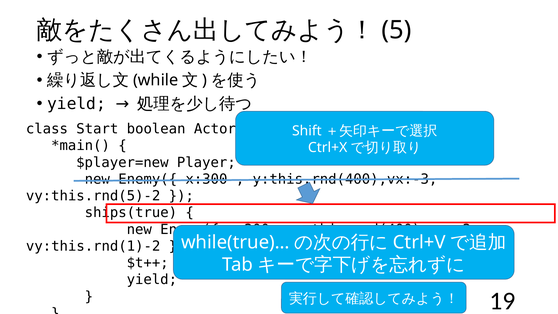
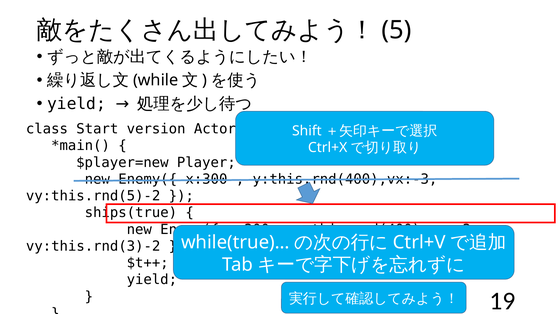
boolean: boolean -> version (156, 129)
vy:this.rnd(1)-2: vy:this.rnd(1)-2 -> vy:this.rnd(3)-2 (93, 246)
